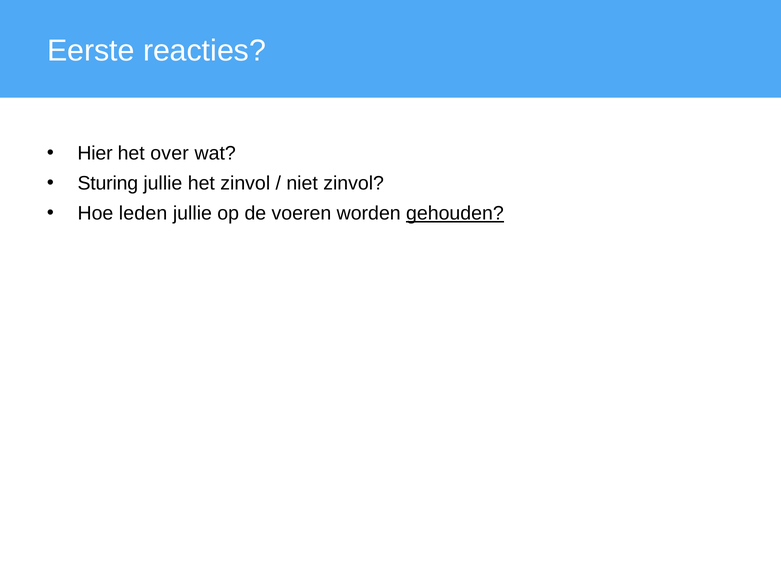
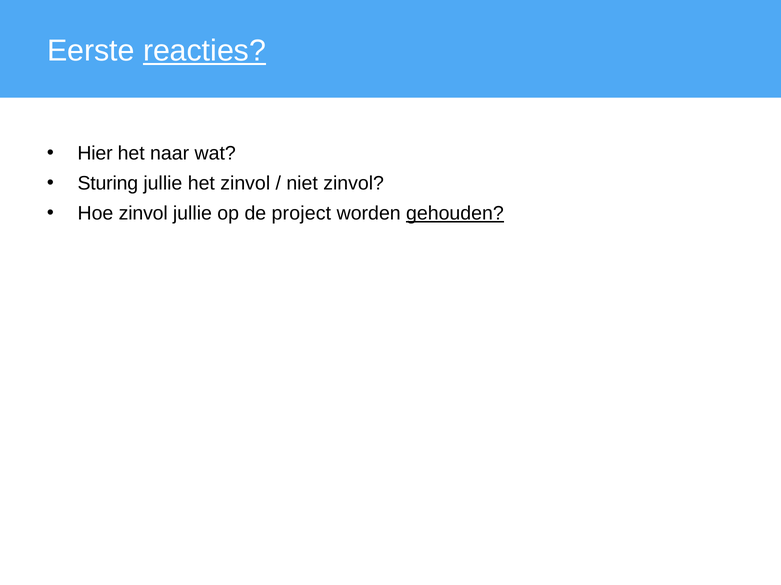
reacties underline: none -> present (204, 51)
over: over -> naar (170, 154)
Hoe leden: leden -> zinvol (143, 214)
voeren: voeren -> project (301, 214)
